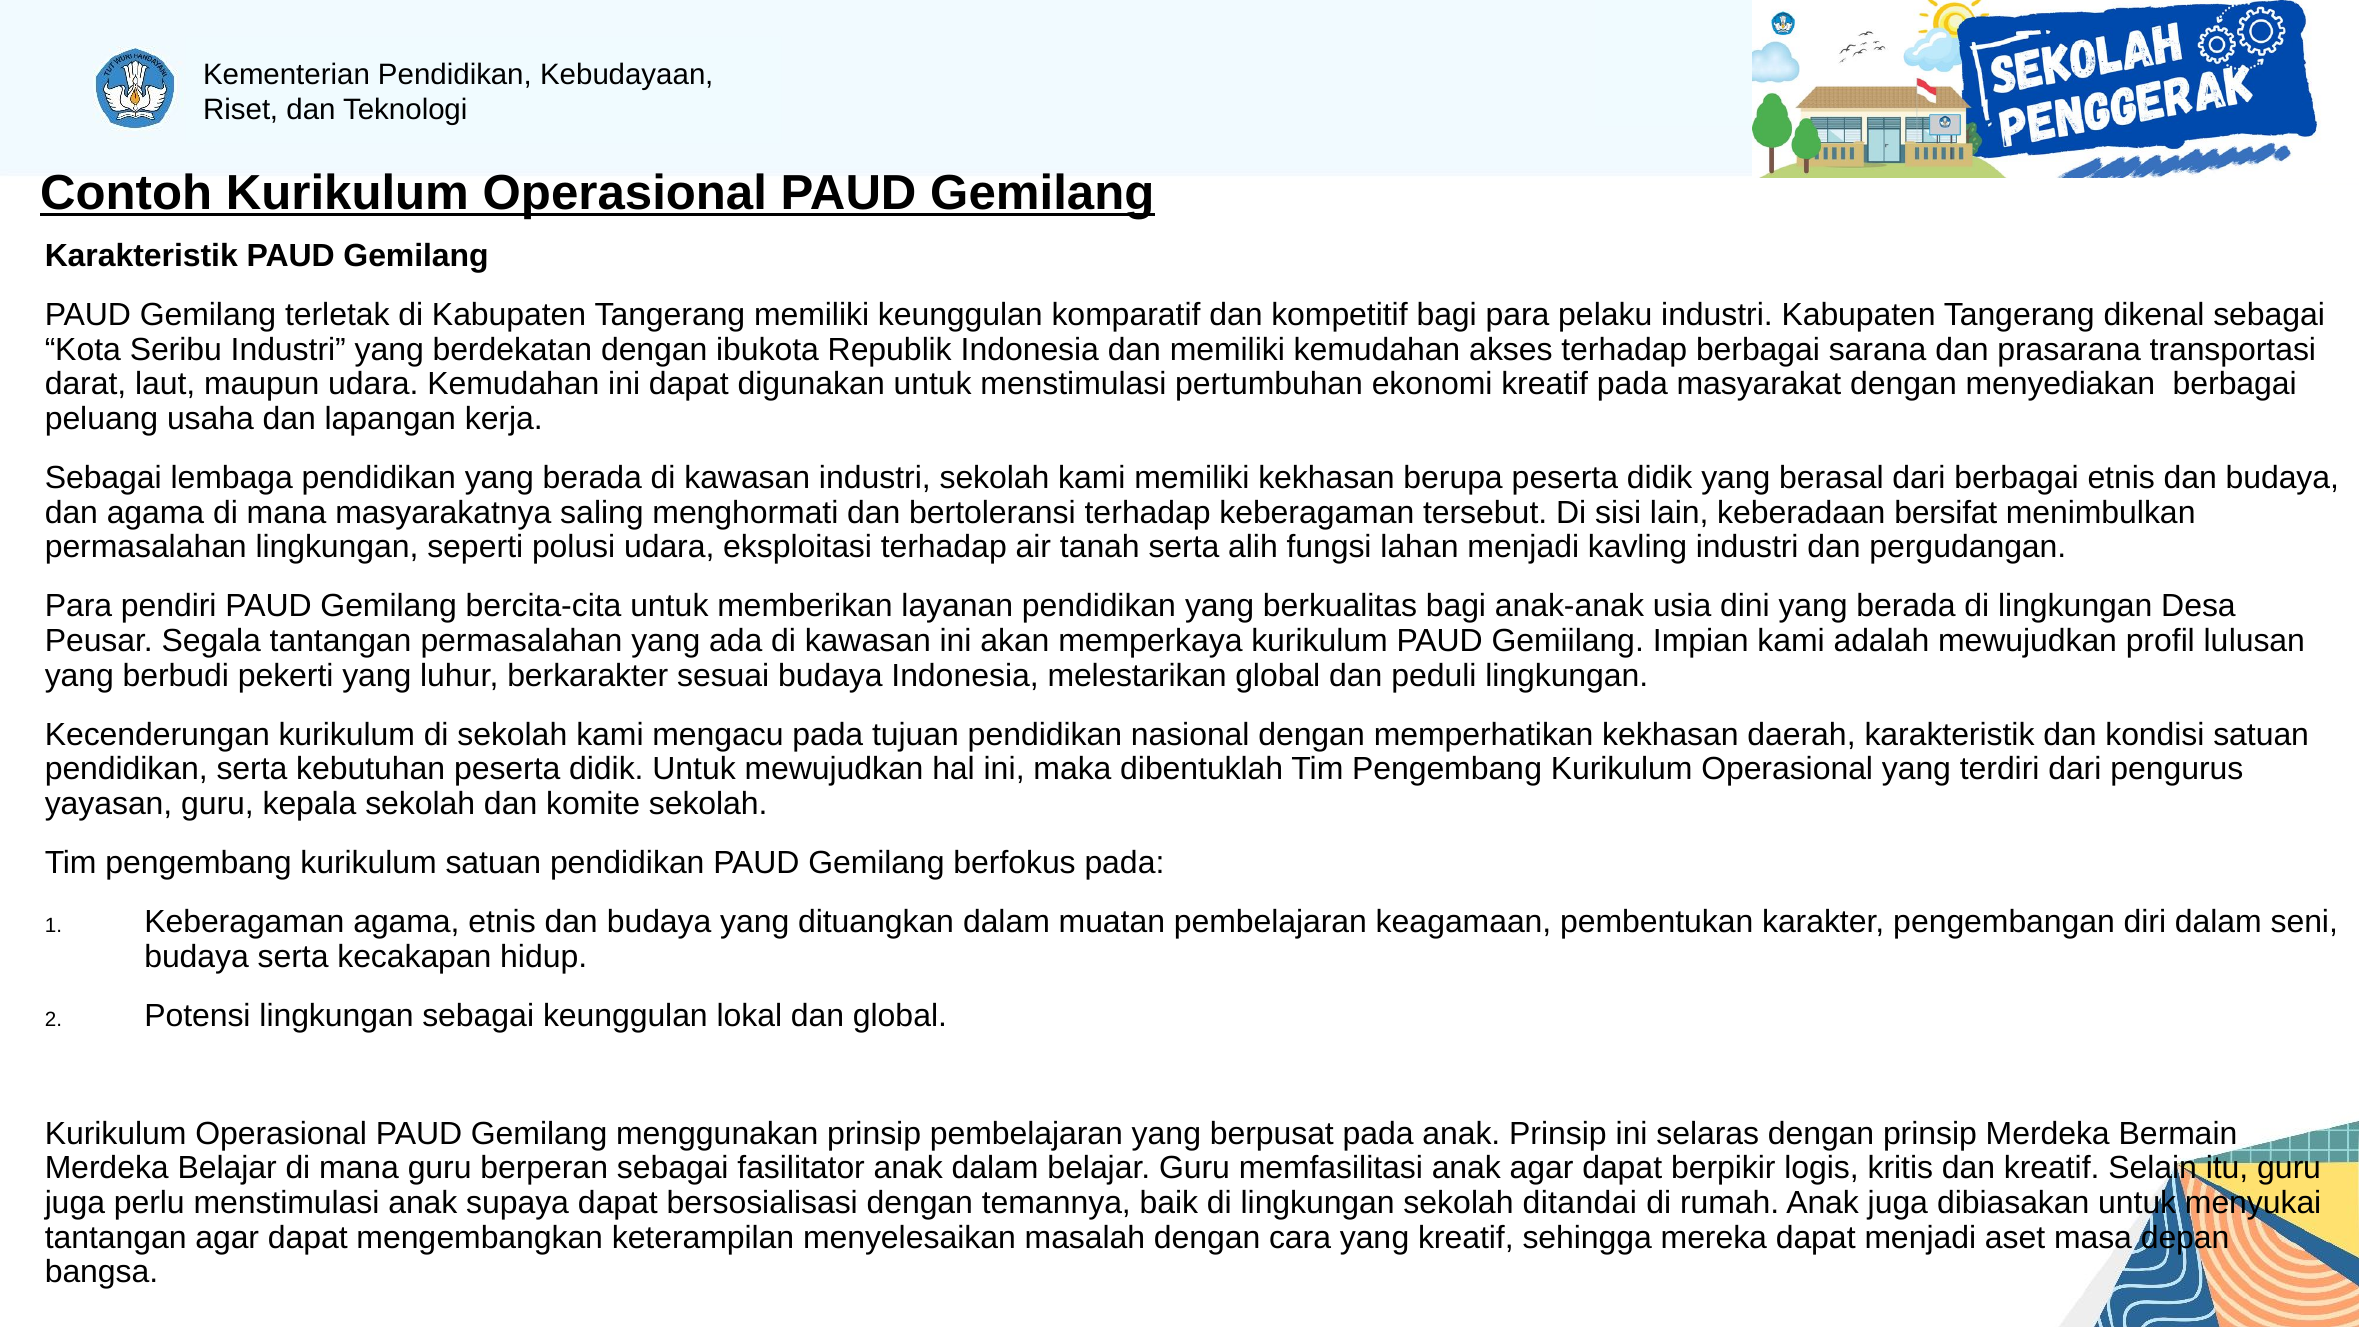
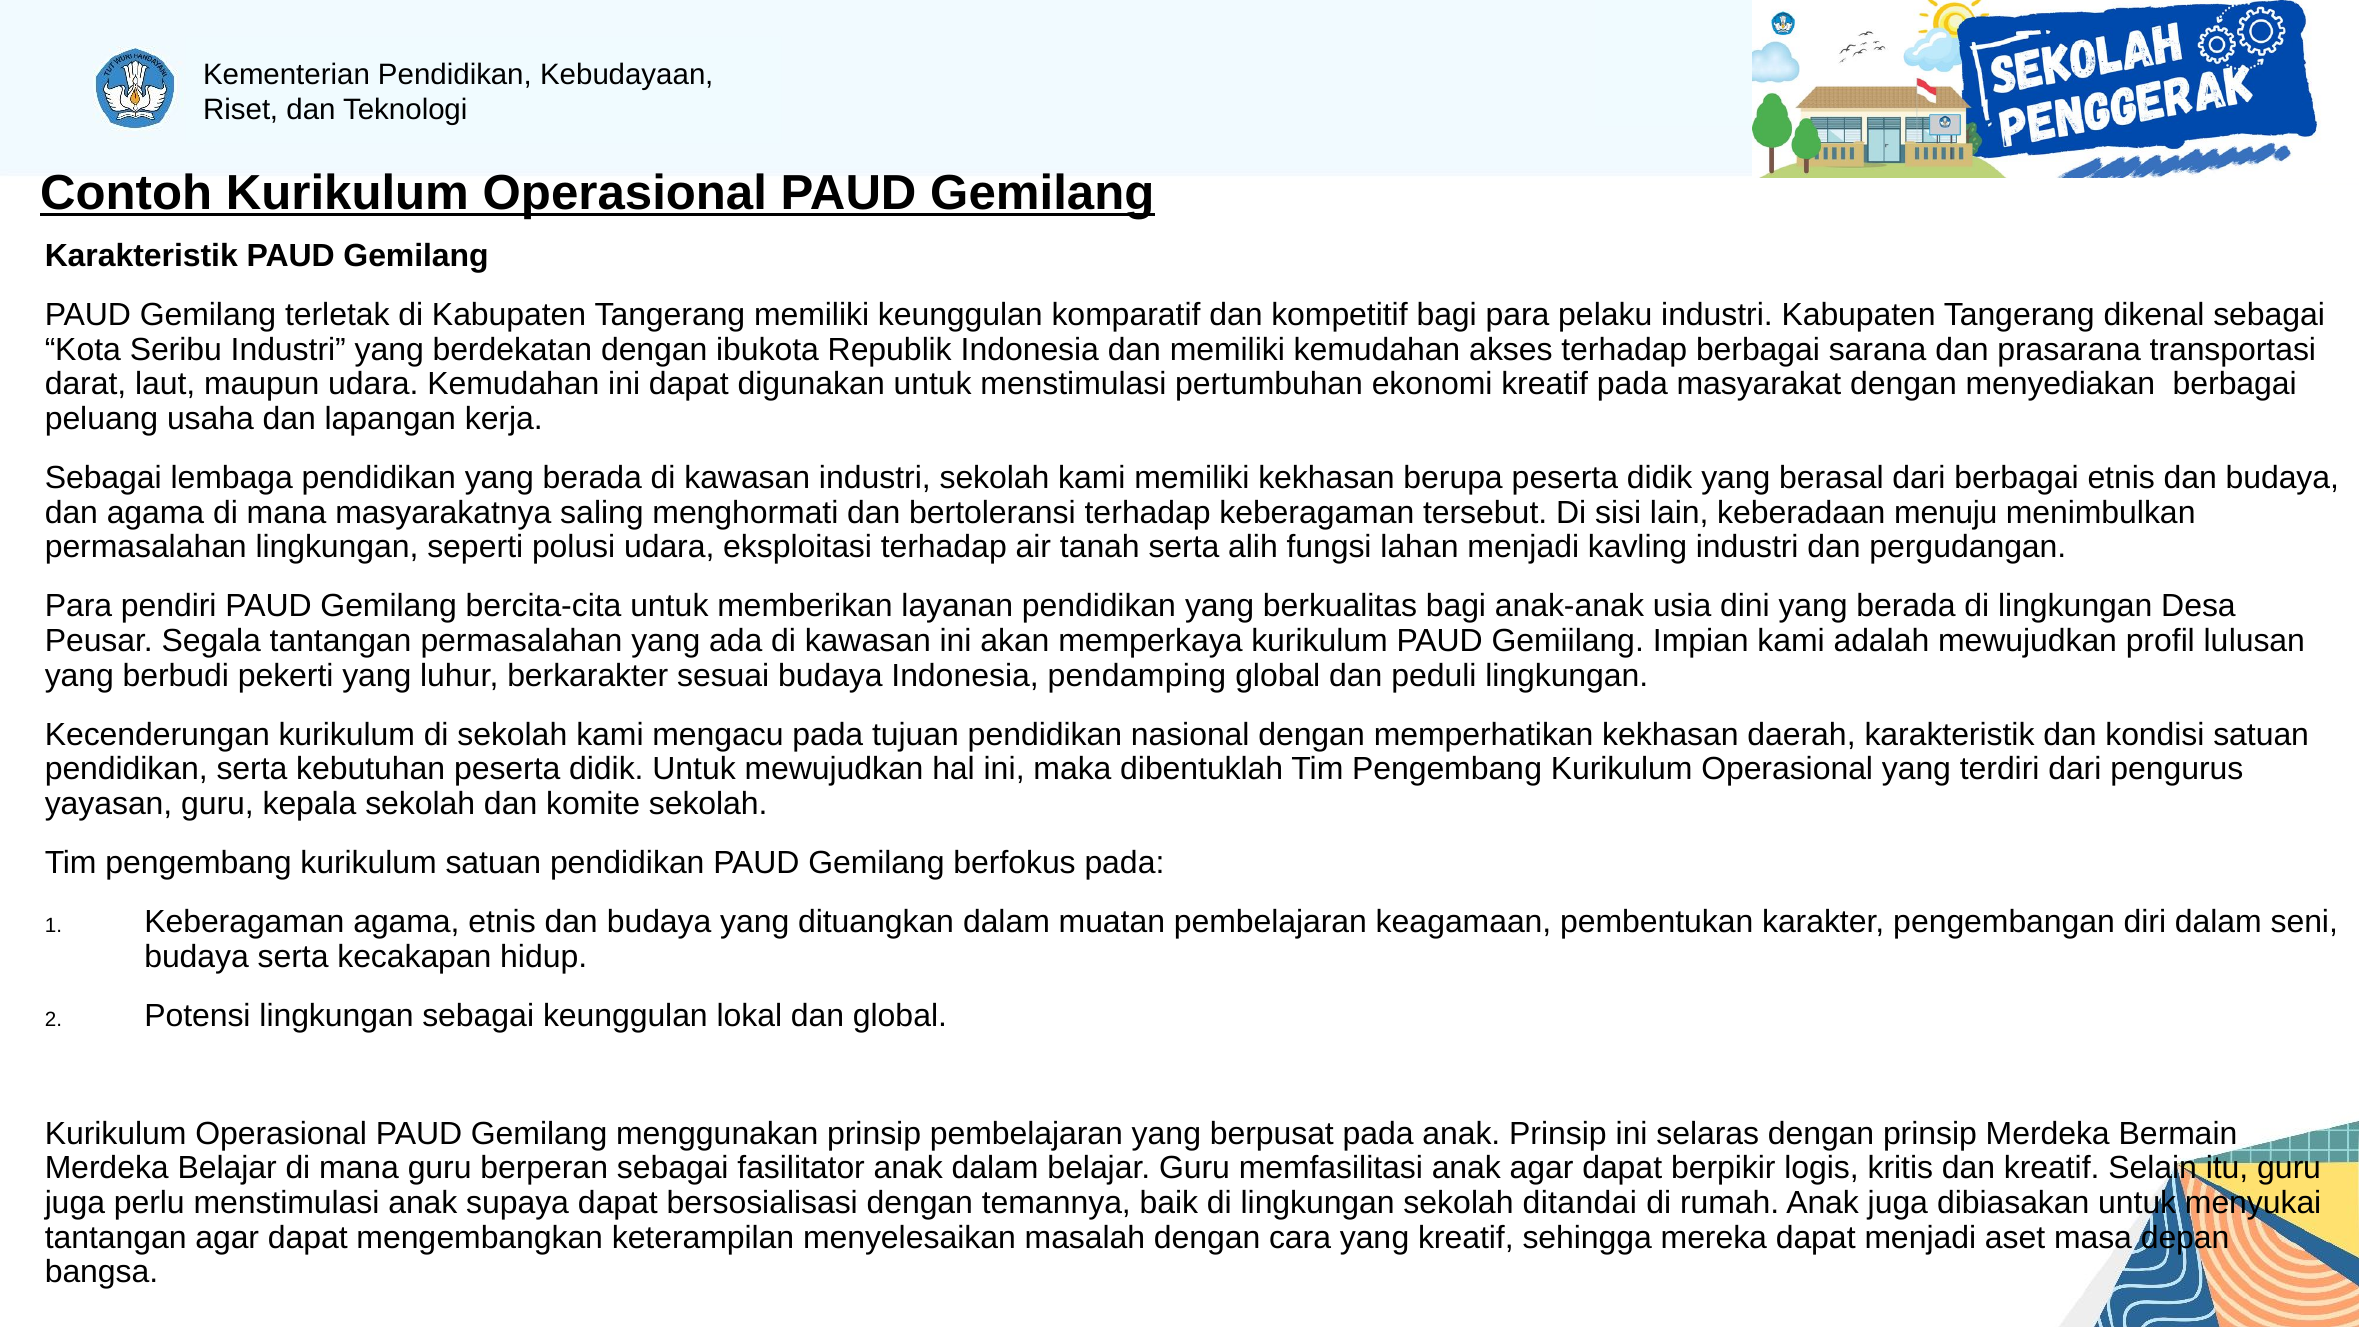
bersifat: bersifat -> menuju (1946, 513)
melestarikan: melestarikan -> pendamping (1137, 675)
